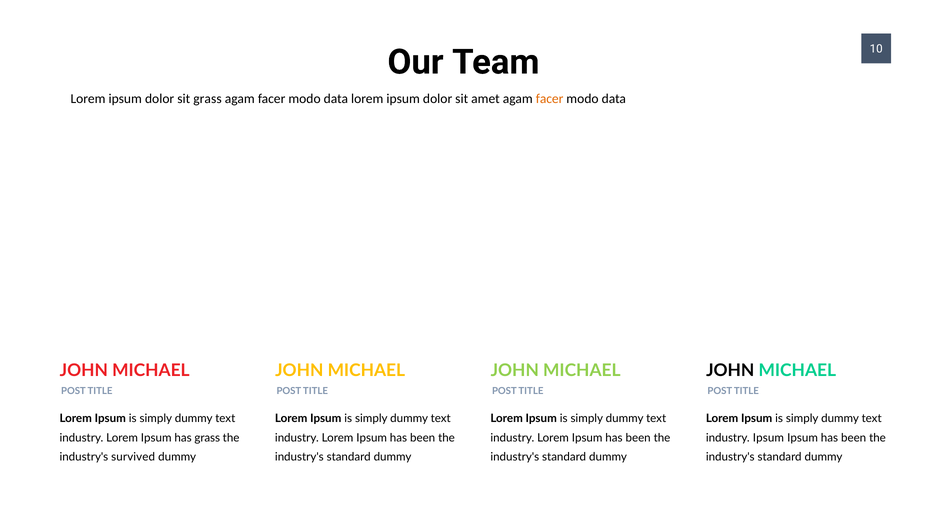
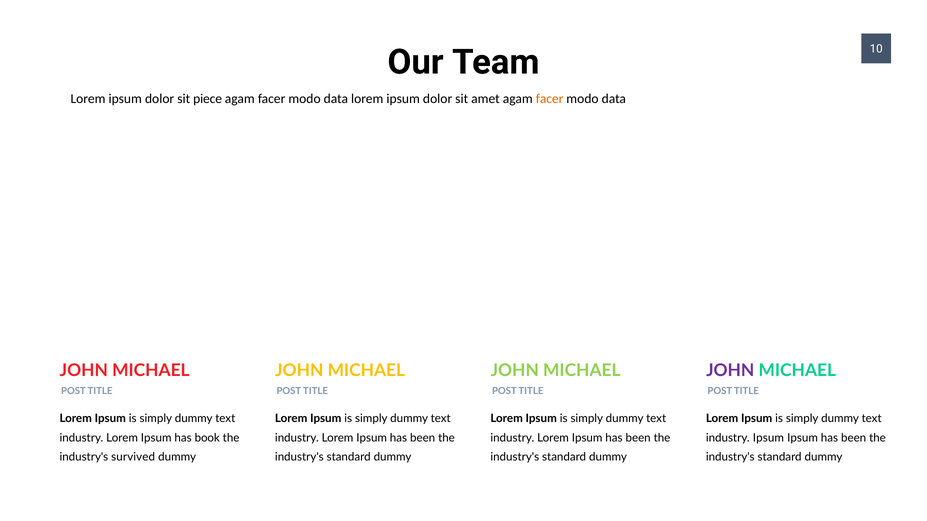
sit grass: grass -> piece (208, 99)
JOHN colour: black -> purple (730, 371)
has grass: grass -> book (207, 438)
